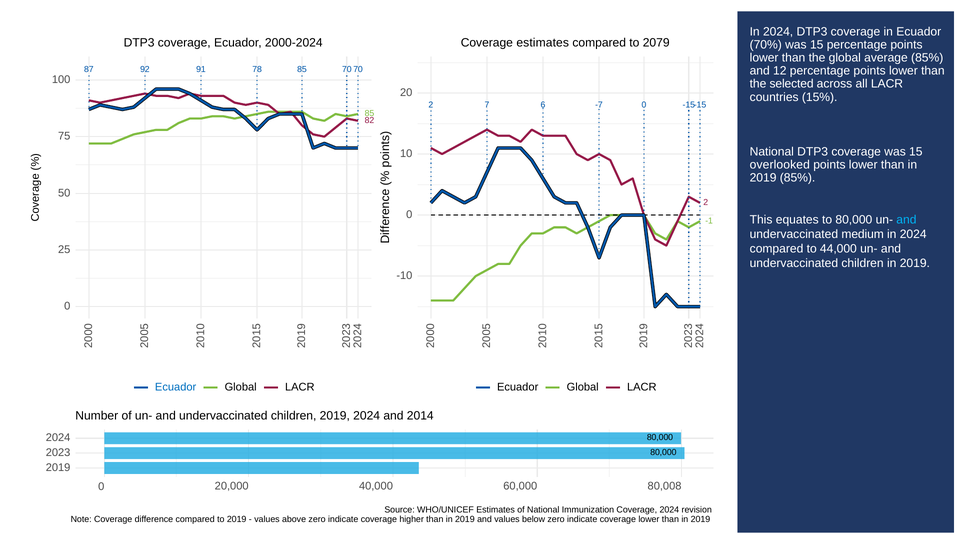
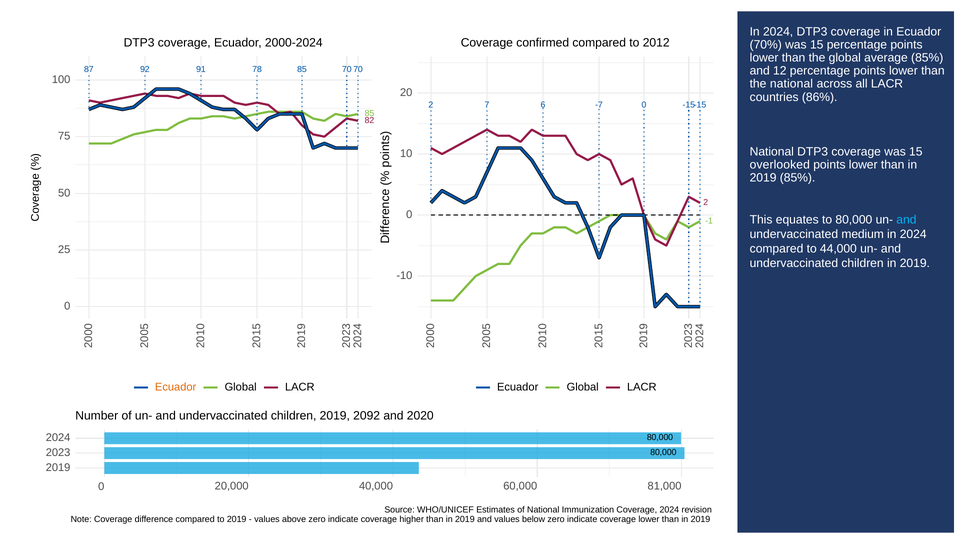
Coverage estimates: estimates -> confirmed (543, 43)
2079: 2079 -> 2012 (656, 43)
the selected: selected -> national (791, 84)
15%: 15% -> 86% (820, 97)
Ecuador colour: blue -> orange (176, 386)
2019 2024: 2024 -> 2092 (367, 415)
2014: 2014 -> 2020 (420, 415)
80,008: 80,008 -> 81,000 (665, 485)
